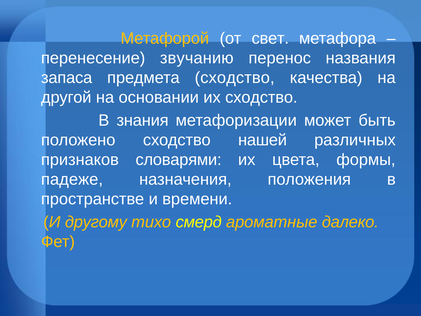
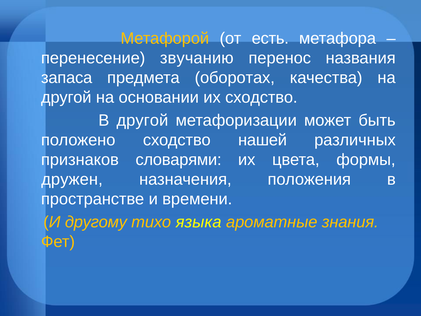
свет: свет -> есть (270, 38)
предмета сходство: сходство -> оборотах (235, 78)
В знания: знания -> другой (142, 120)
падеже: падеже -> дружен (72, 179)
смерд: смерд -> языка (199, 222)
далеко: далеко -> знания (350, 222)
